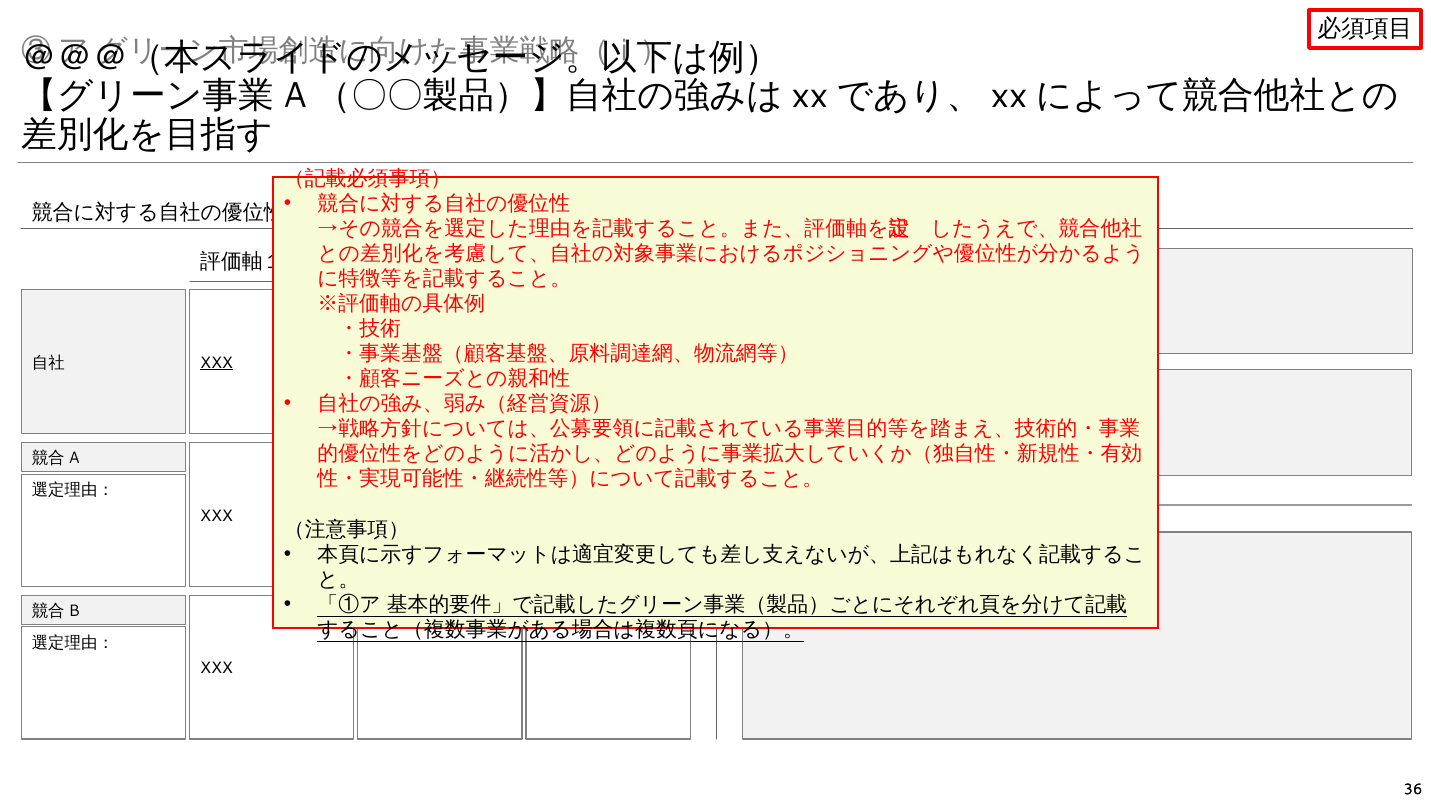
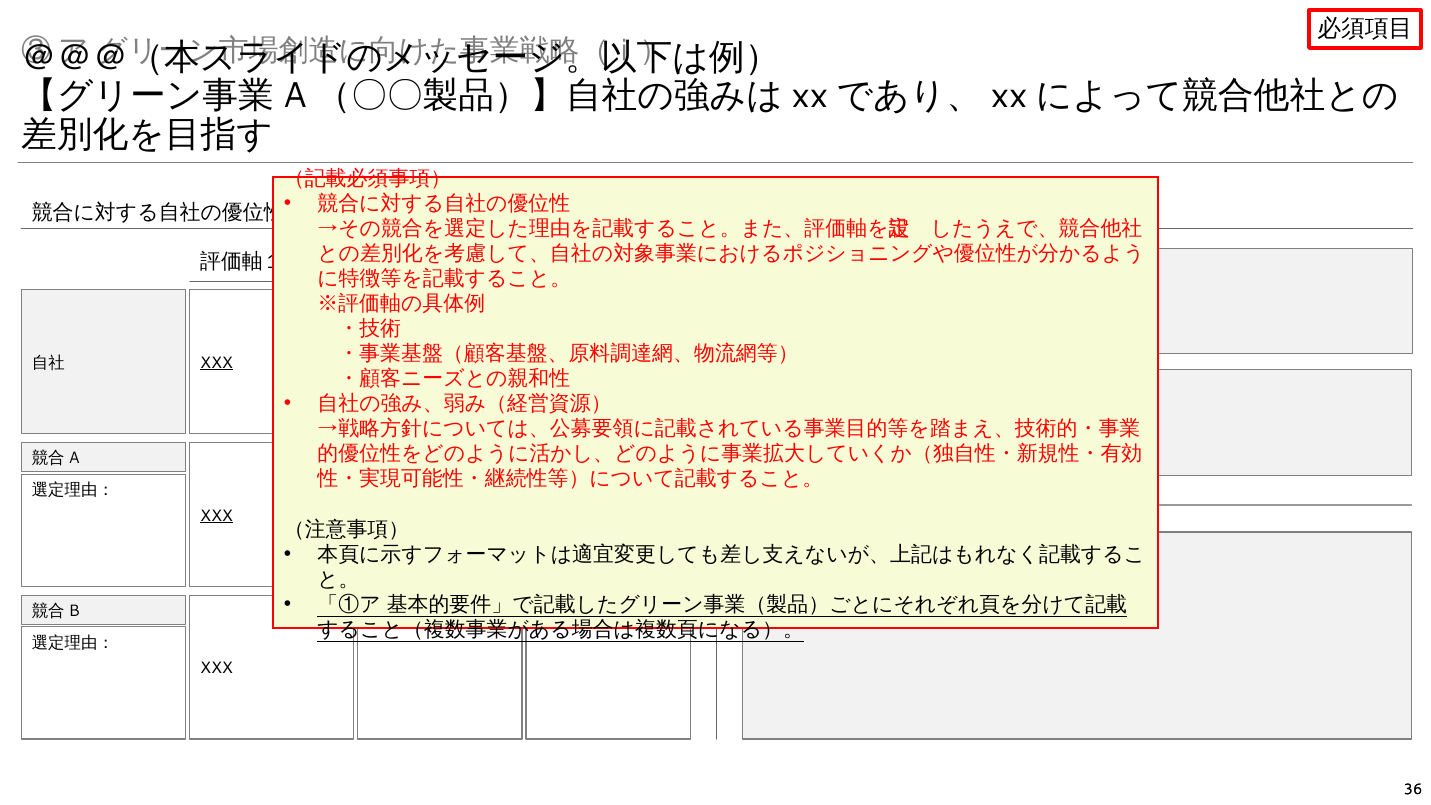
XXX underline: none -> present (216, 516)
